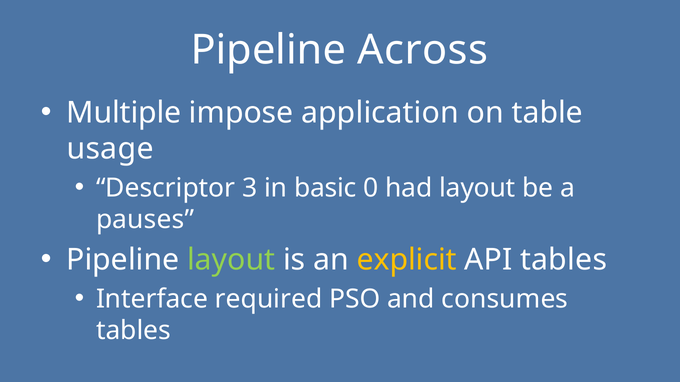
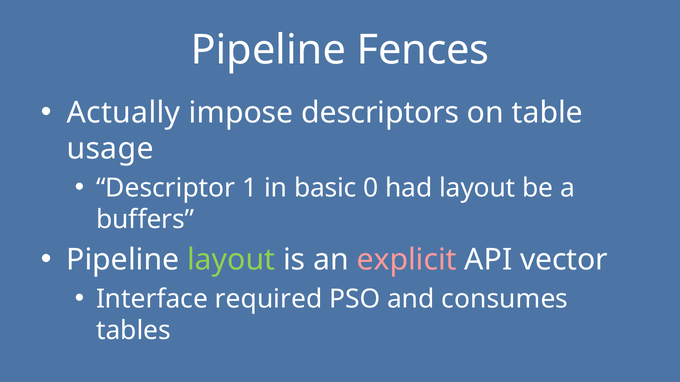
Across: Across -> Fences (423, 50)
Multiple: Multiple -> Actually (124, 113)
application: application -> descriptors (380, 113)
3: 3 -> 1 (250, 188)
pauses: pauses -> buffers (145, 220)
explicit colour: yellow -> pink (407, 260)
API tables: tables -> vector (564, 260)
